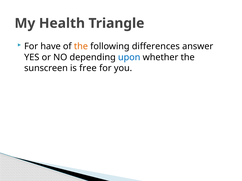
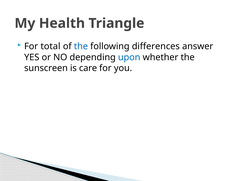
have: have -> total (50, 46)
the colour: orange -> blue (81, 46)
free: free -> care (88, 68)
